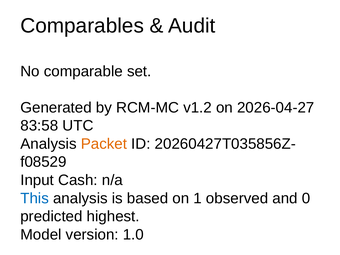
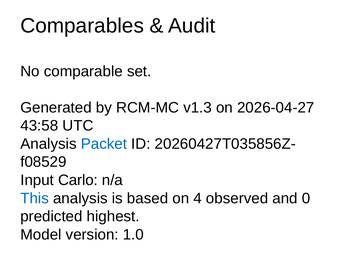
v1.2: v1.2 -> v1.3 (198, 108)
83:58: 83:58 -> 43:58 (39, 126)
Packet colour: orange -> blue (104, 144)
Cash: Cash -> Carlo (78, 180)
1: 1 -> 4 (198, 198)
